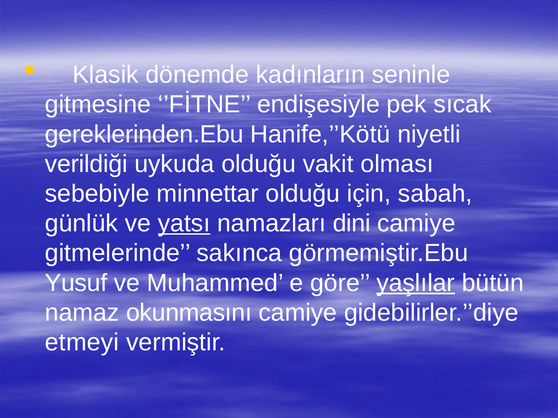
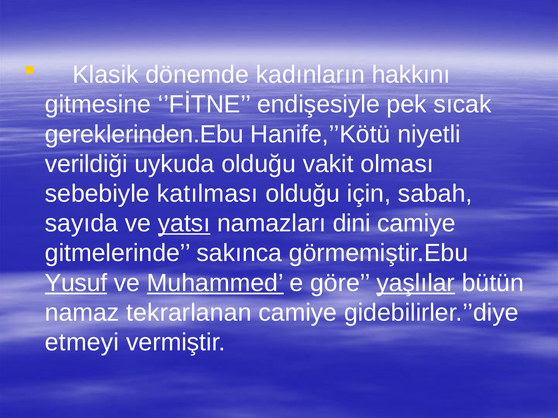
seninle: seninle -> hakkını (411, 75)
minnettar: minnettar -> katılması (208, 194)
günlük: günlük -> sayıda (81, 224)
Yusuf underline: none -> present (76, 283)
Muhammed underline: none -> present (215, 283)
okunmasını: okunmasını -> tekrarlanan (189, 313)
